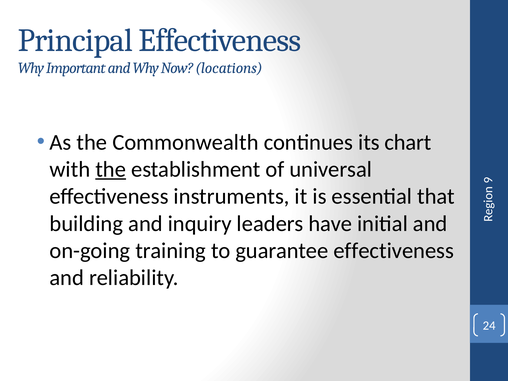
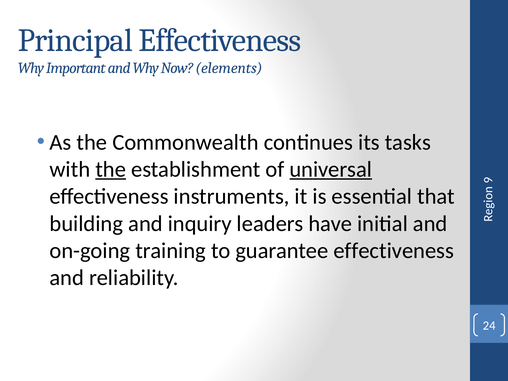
locations: locations -> elements (229, 68)
chart: chart -> tasks (408, 142)
universal underline: none -> present (331, 169)
